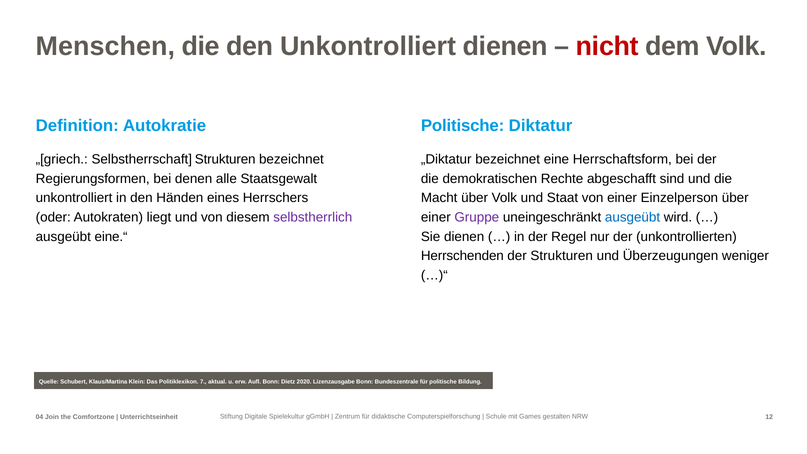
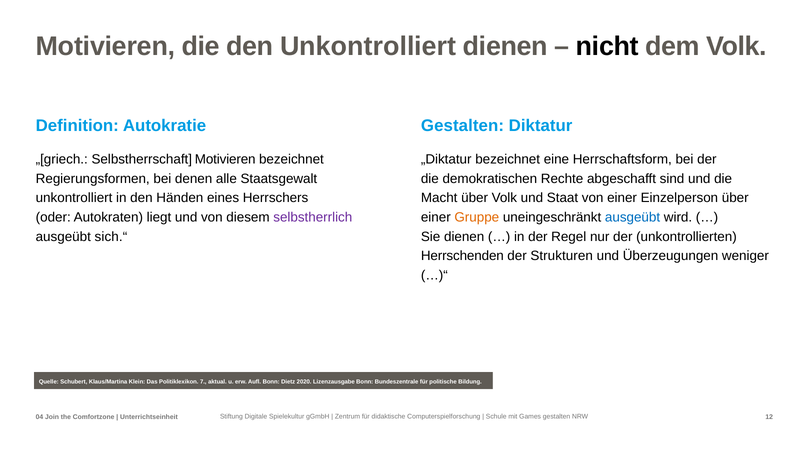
Menschen: Menschen -> Motivieren (105, 46)
nicht colour: red -> black (607, 46)
Autokratie Politische: Politische -> Gestalten (462, 126)
Selbstherrschaft Strukturen: Strukturen -> Motivieren (225, 159)
Gruppe colour: purple -> orange (477, 217)
eine.“: eine.“ -> sich.“ (111, 237)
